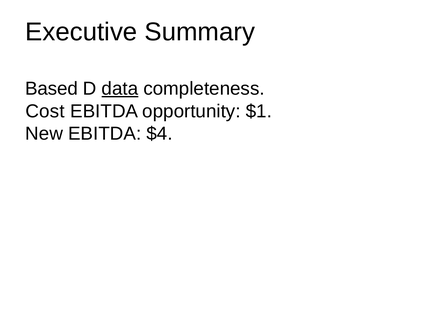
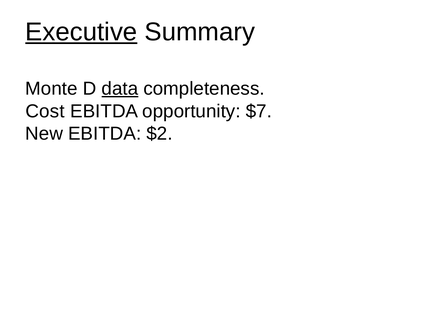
Executive underline: none -> present (81, 32)
Based: Based -> Monte (51, 89)
$1: $1 -> $7 (259, 111)
$4: $4 -> $2 (160, 134)
